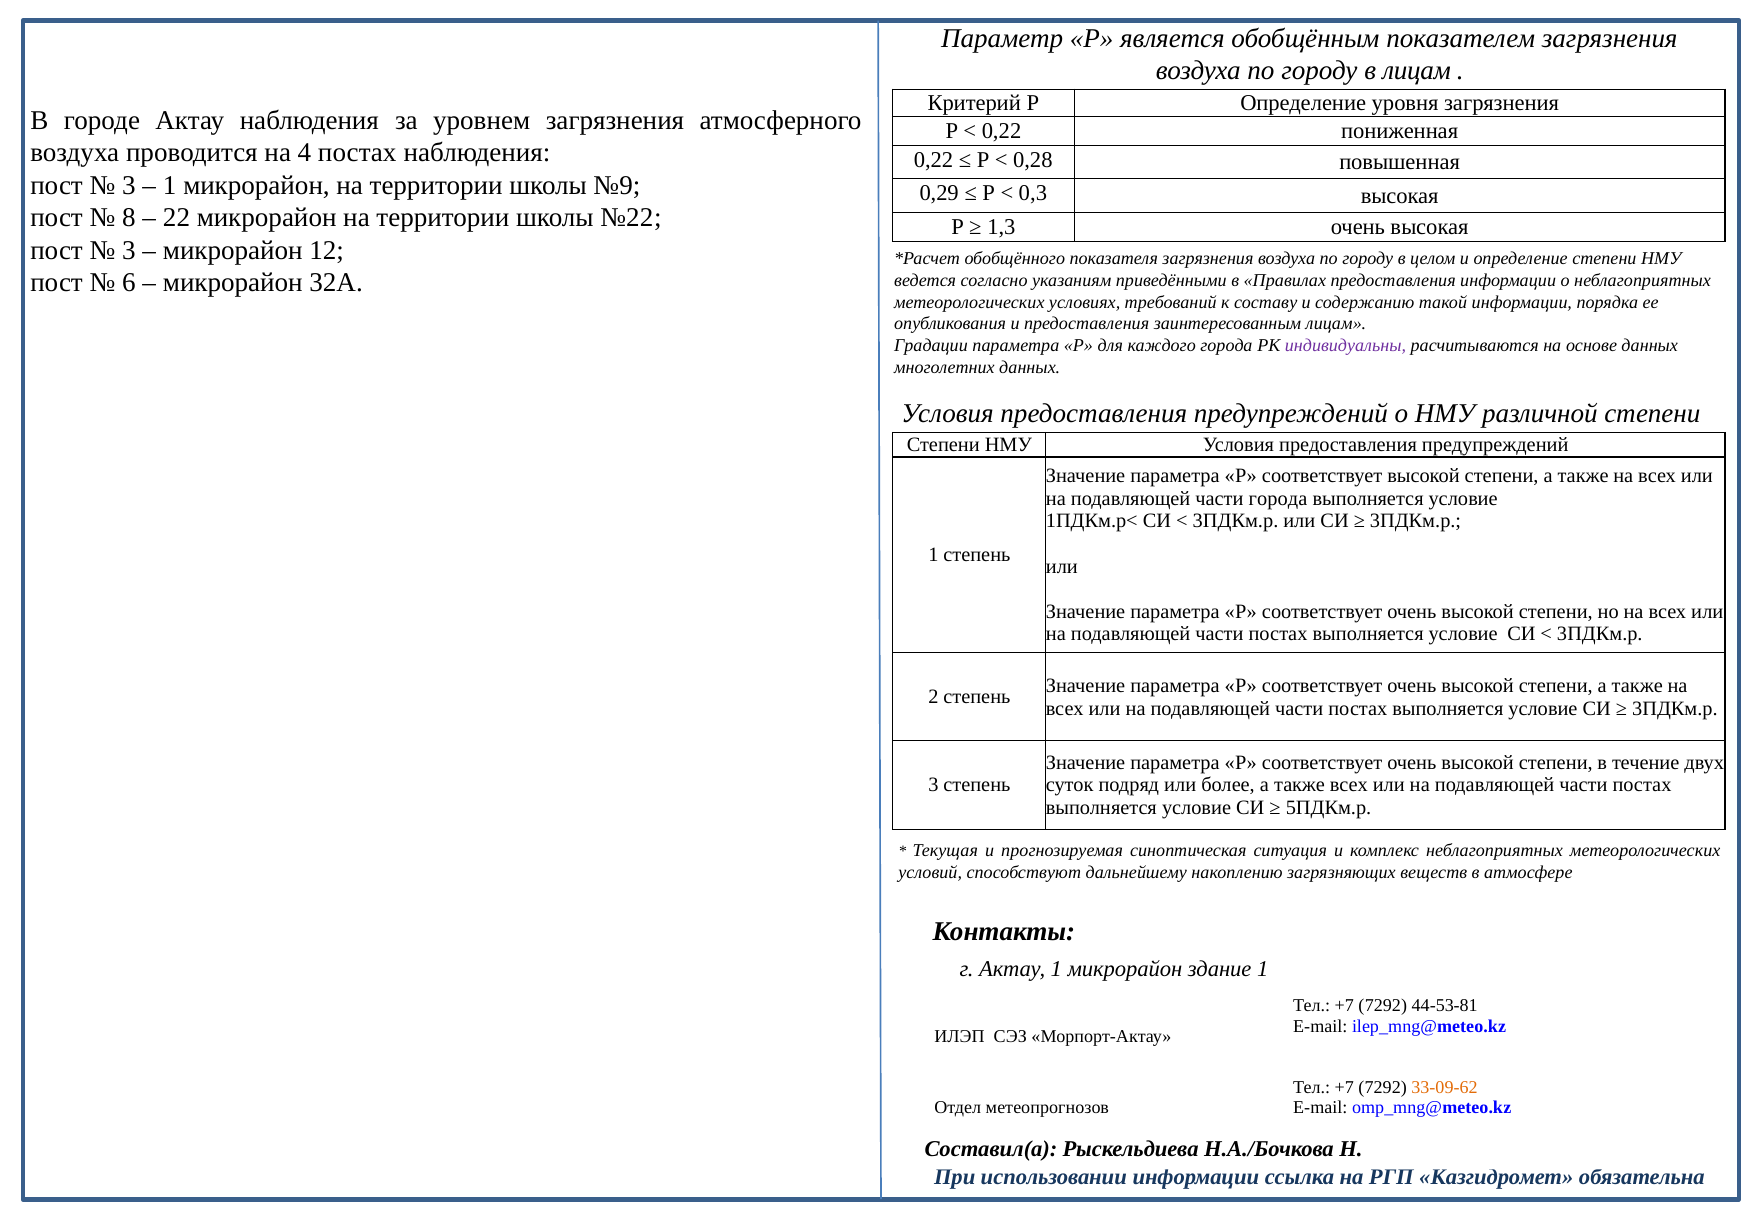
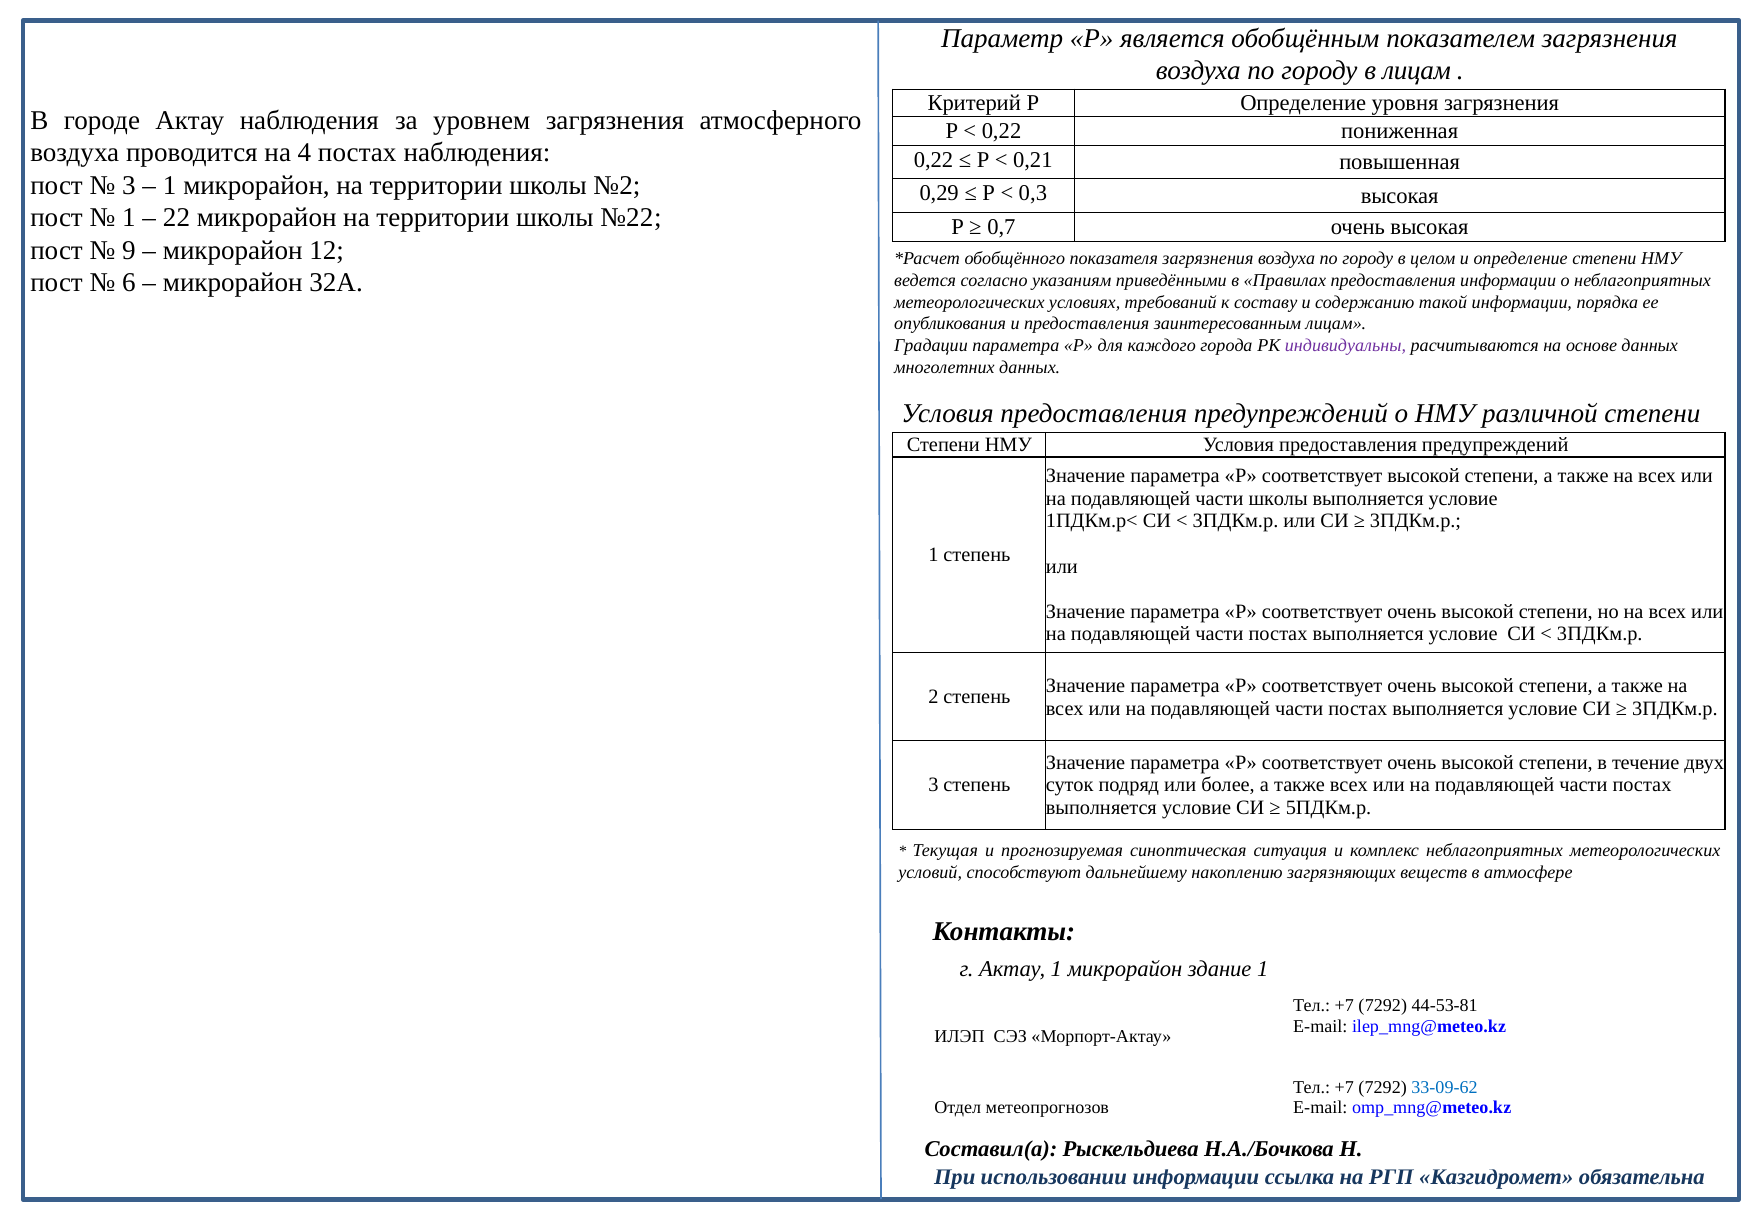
0,28: 0,28 -> 0,21 (1033, 160)
№9: №9 -> №2 (617, 185)
8: 8 -> 1 (129, 218)
1,3: 1,3 -> 0,7 (1001, 227)
3: 3 -> 9 (129, 250)
части города: города -> школы (1278, 499)
33-09-62 colour: orange -> blue (1445, 1087)
